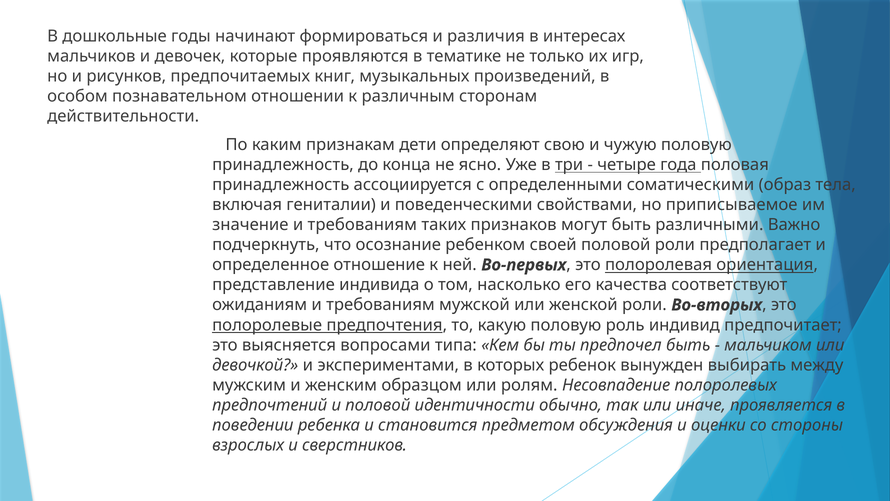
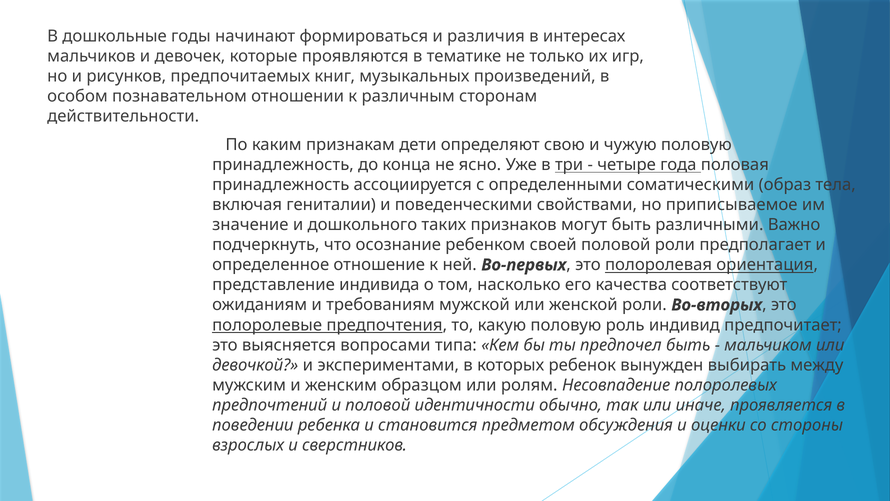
значение и требованиям: требованиям -> дошкольного (362, 225)
